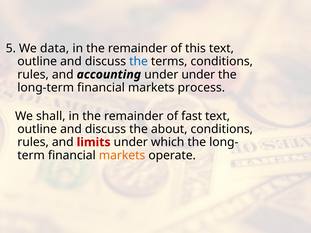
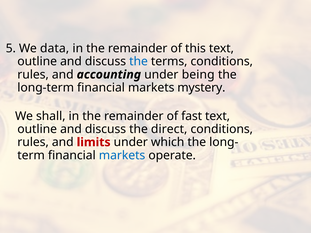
under under: under -> being (198, 75)
process: process -> mystery (201, 88)
about: about -> direct (169, 129)
markets colour: orange -> blue (122, 155)
